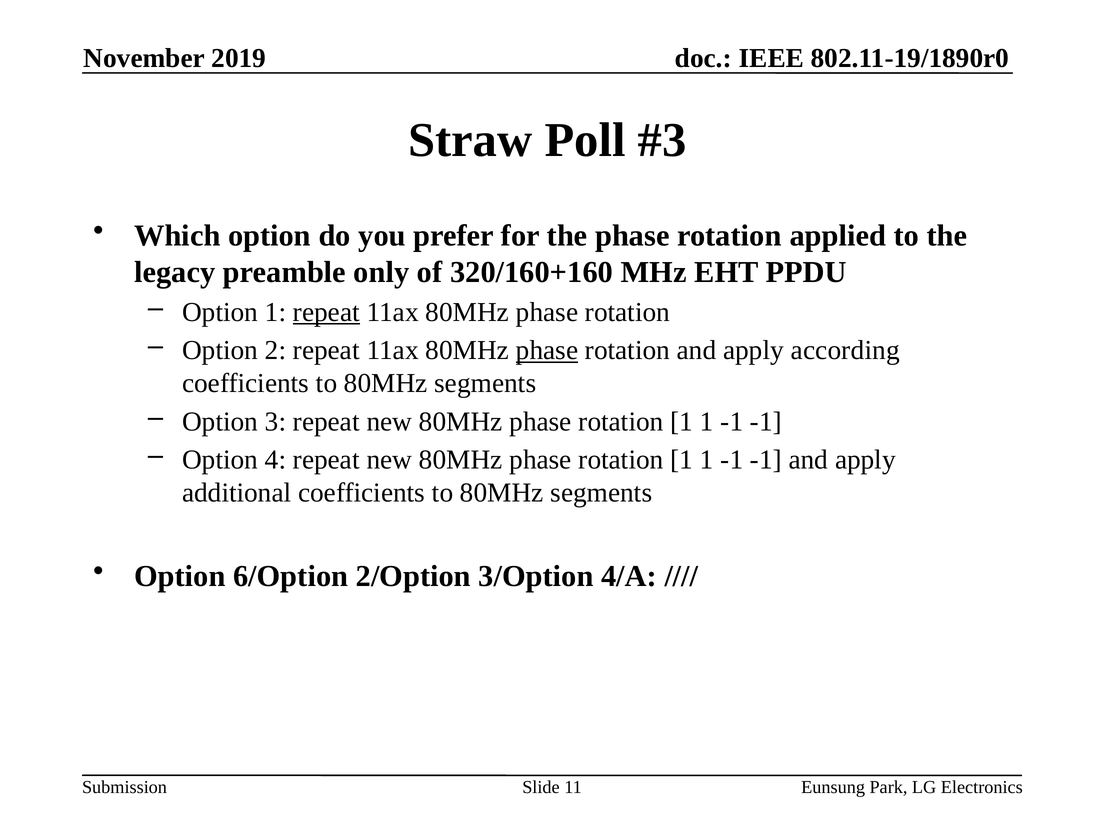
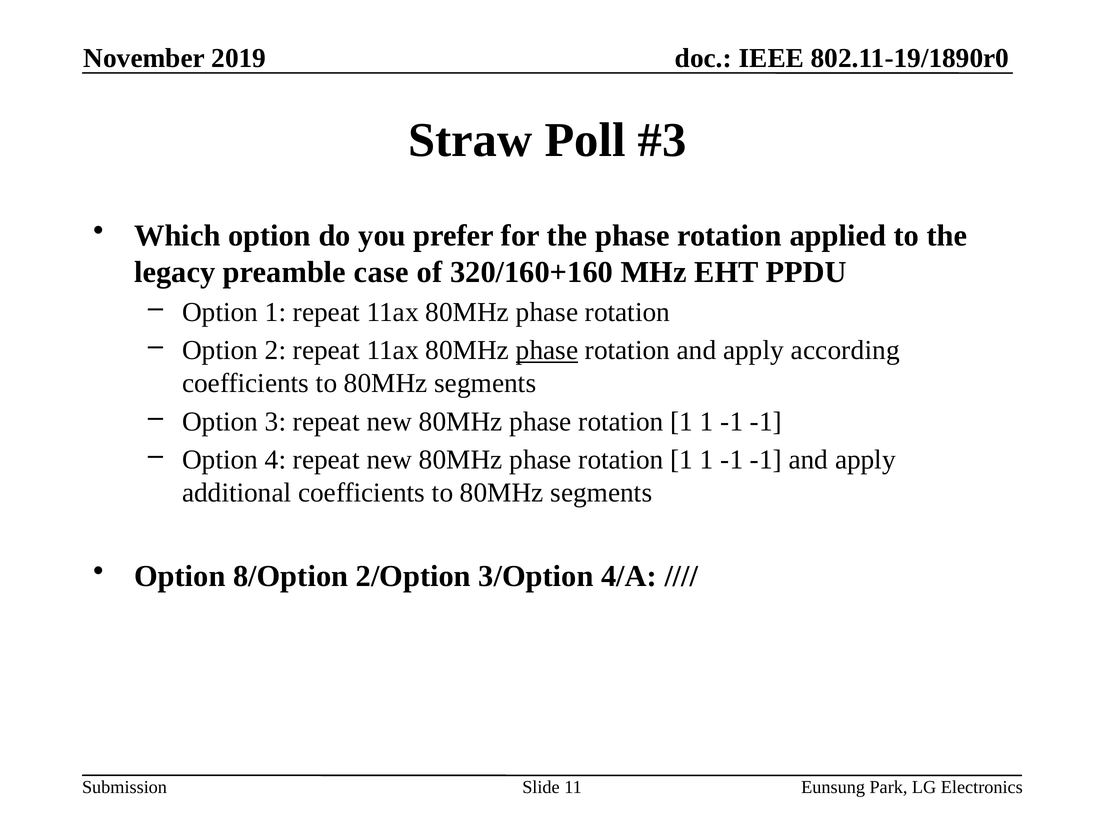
only: only -> case (381, 272)
repeat underline: present -> none (326, 312)
6/Option: 6/Option -> 8/Option (291, 576)
